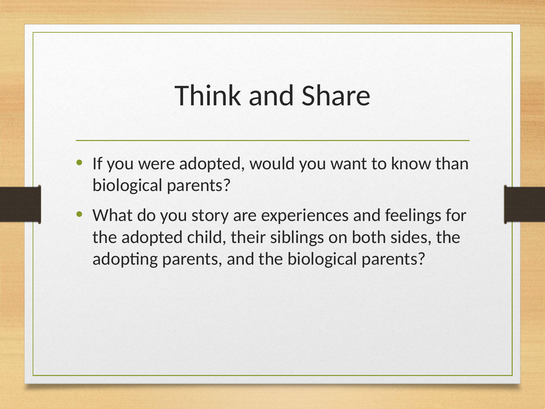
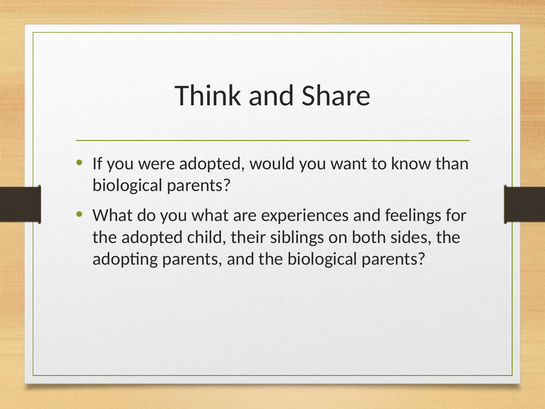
you story: story -> what (210, 215)
